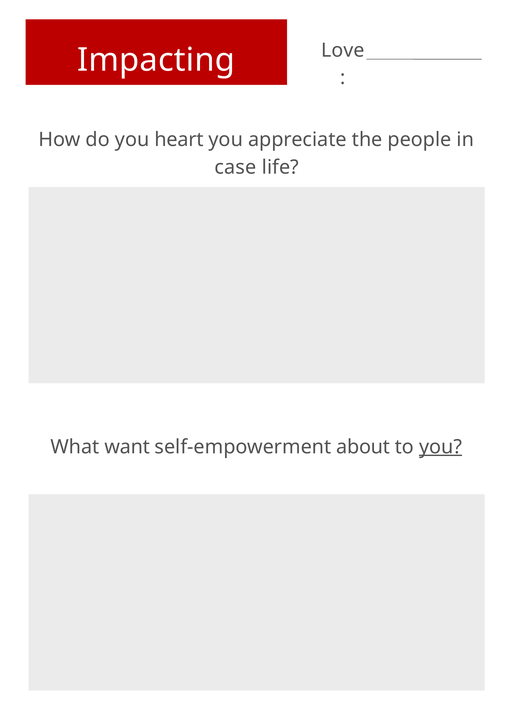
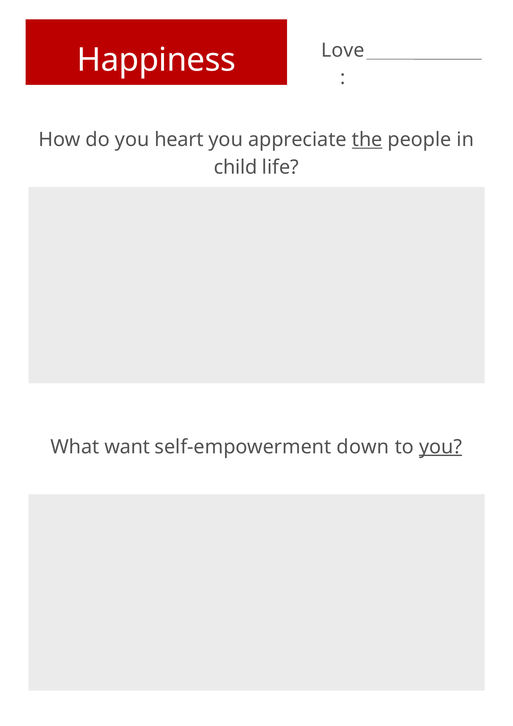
Impacting: Impacting -> Happiness (156, 60)
the underline: none -> present (367, 140)
case: case -> child (236, 167)
about: about -> down (363, 447)
